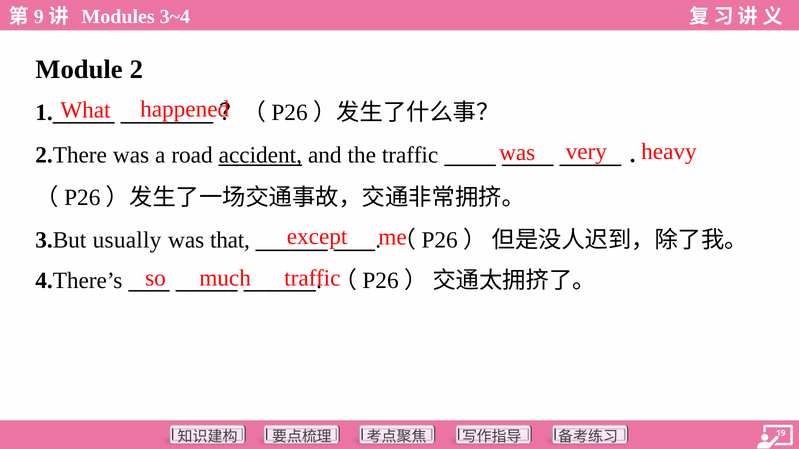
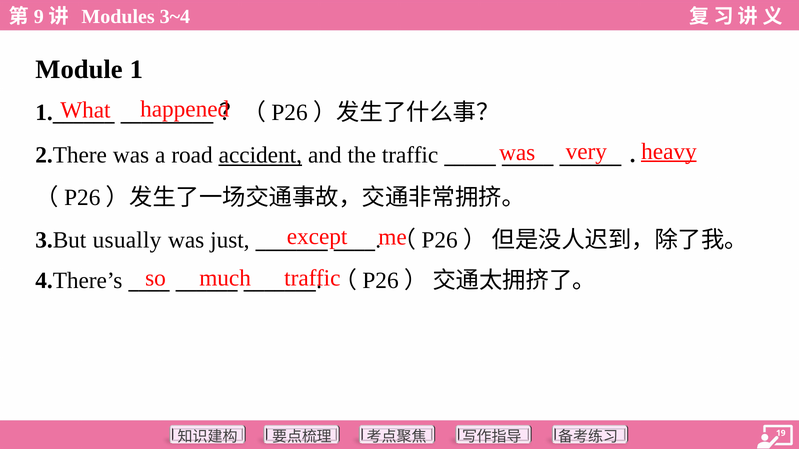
Module 2: 2 -> 1 (136, 70)
heavy underline: none -> present (669, 152)
that: that -> just (230, 240)
